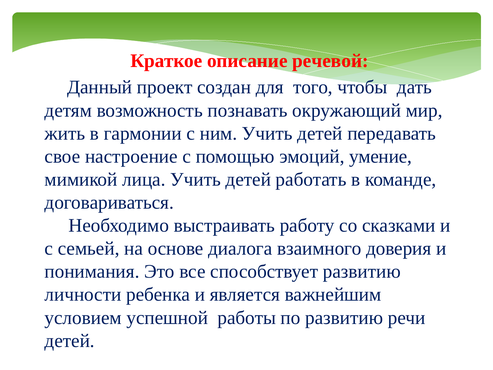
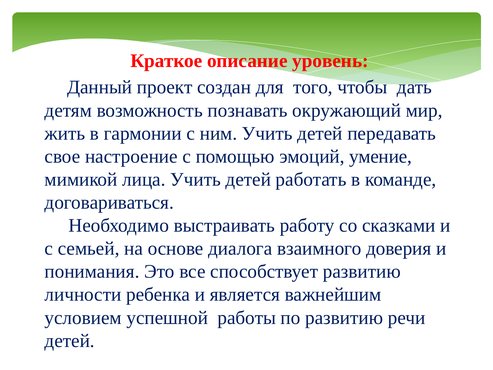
речевой: речевой -> уровень (330, 61)
